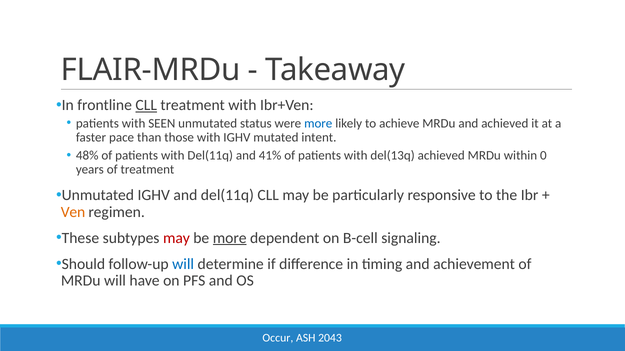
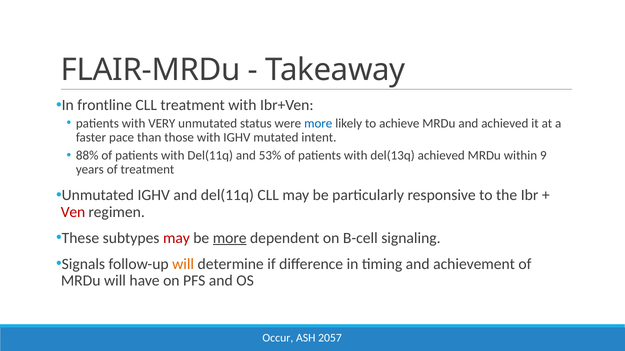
CLL underline: present -> none (146, 105)
SEEN: SEEN -> VERY (162, 123)
48%: 48% -> 88% (87, 155)
41%: 41% -> 53% (270, 155)
0: 0 -> 9 (543, 155)
Ven colour: orange -> red (73, 212)
Should: Should -> Signals (83, 264)
will colour: blue -> orange (183, 264)
2043: 2043 -> 2057 (330, 339)
